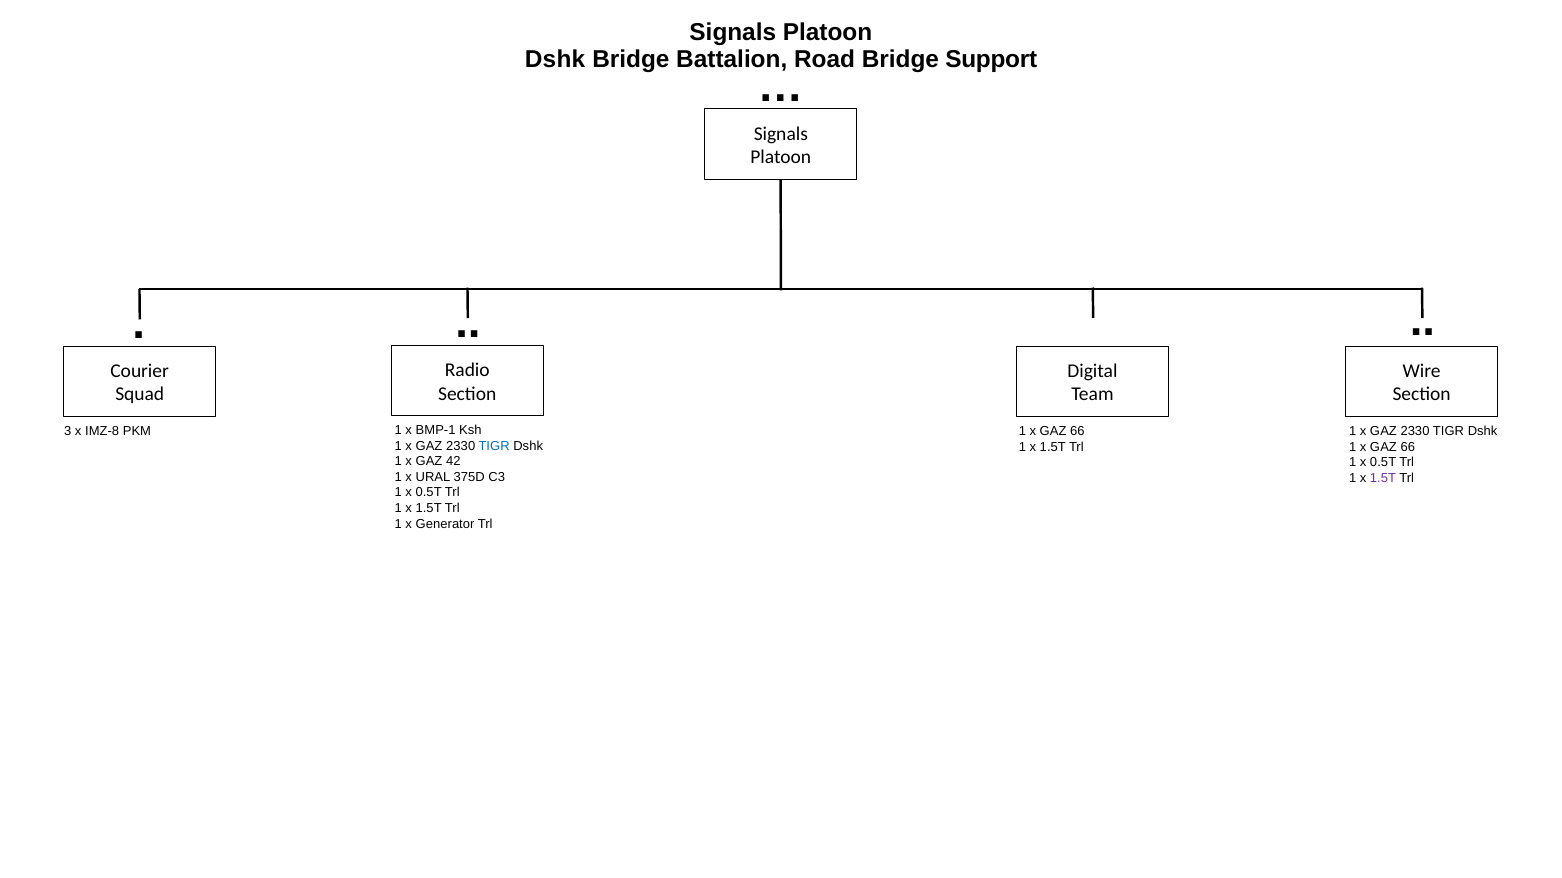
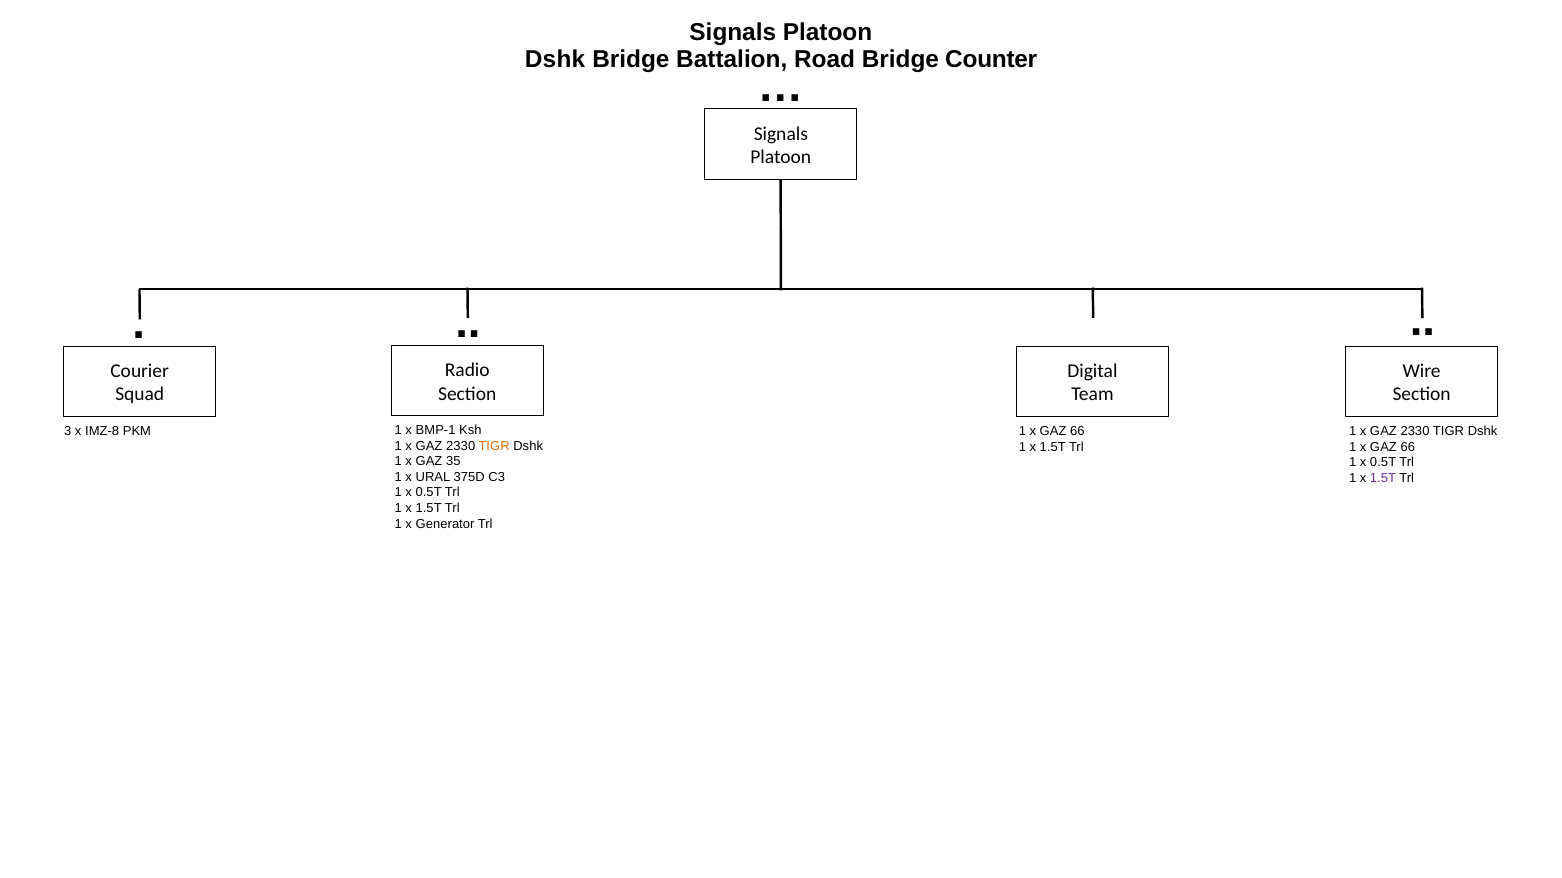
Support: Support -> Counter (991, 59)
TIGR colour: blue -> orange (494, 446)
42: 42 -> 35 (453, 462)
